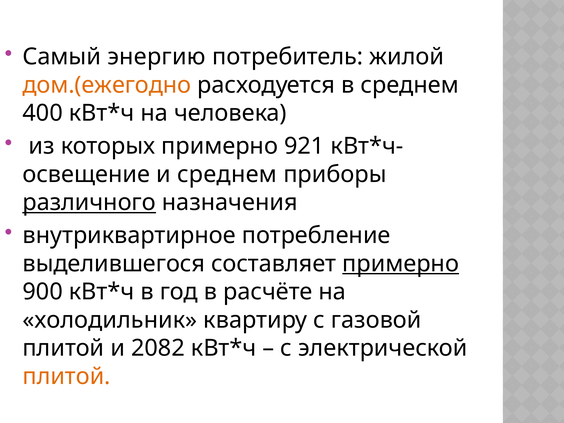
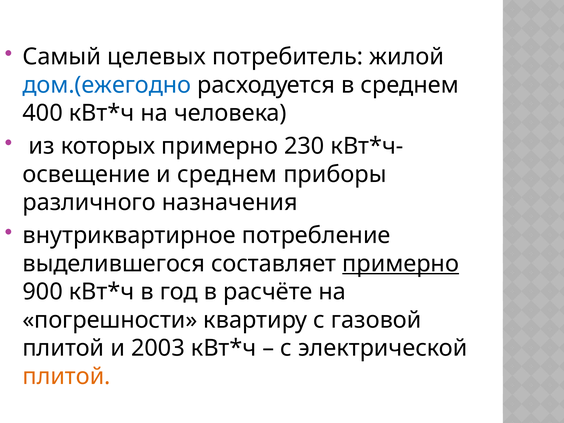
энергию: энергию -> целевых (157, 57)
дом.(ежегодно colour: orange -> blue (107, 85)
921: 921 -> 230 (304, 146)
различного underline: present -> none (89, 203)
холодильник: холодильник -> погрешности (110, 320)
2082: 2082 -> 2003 (158, 348)
